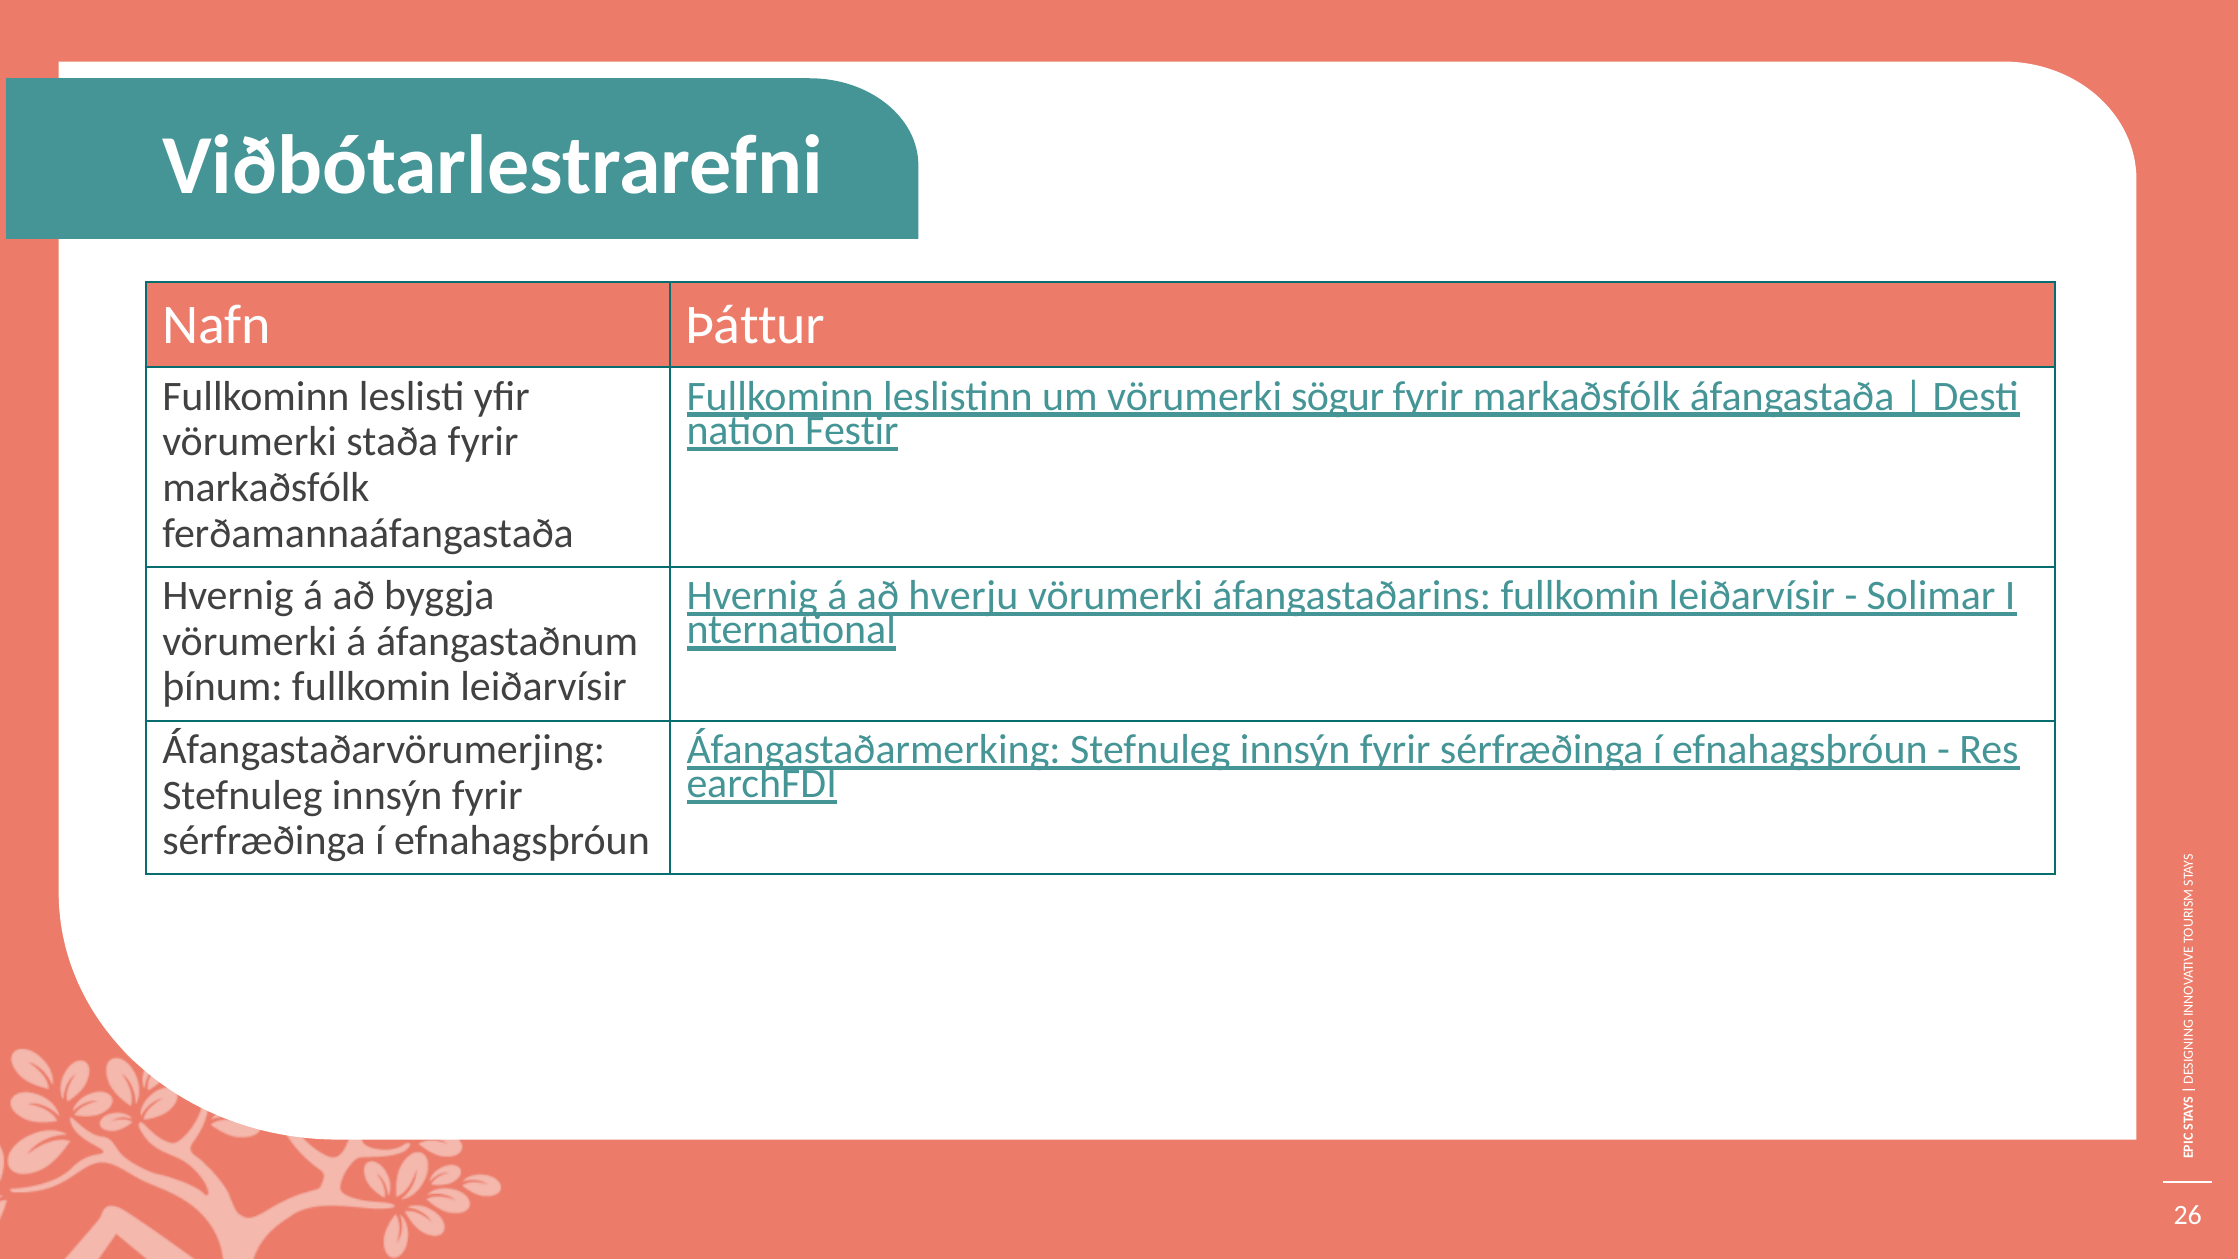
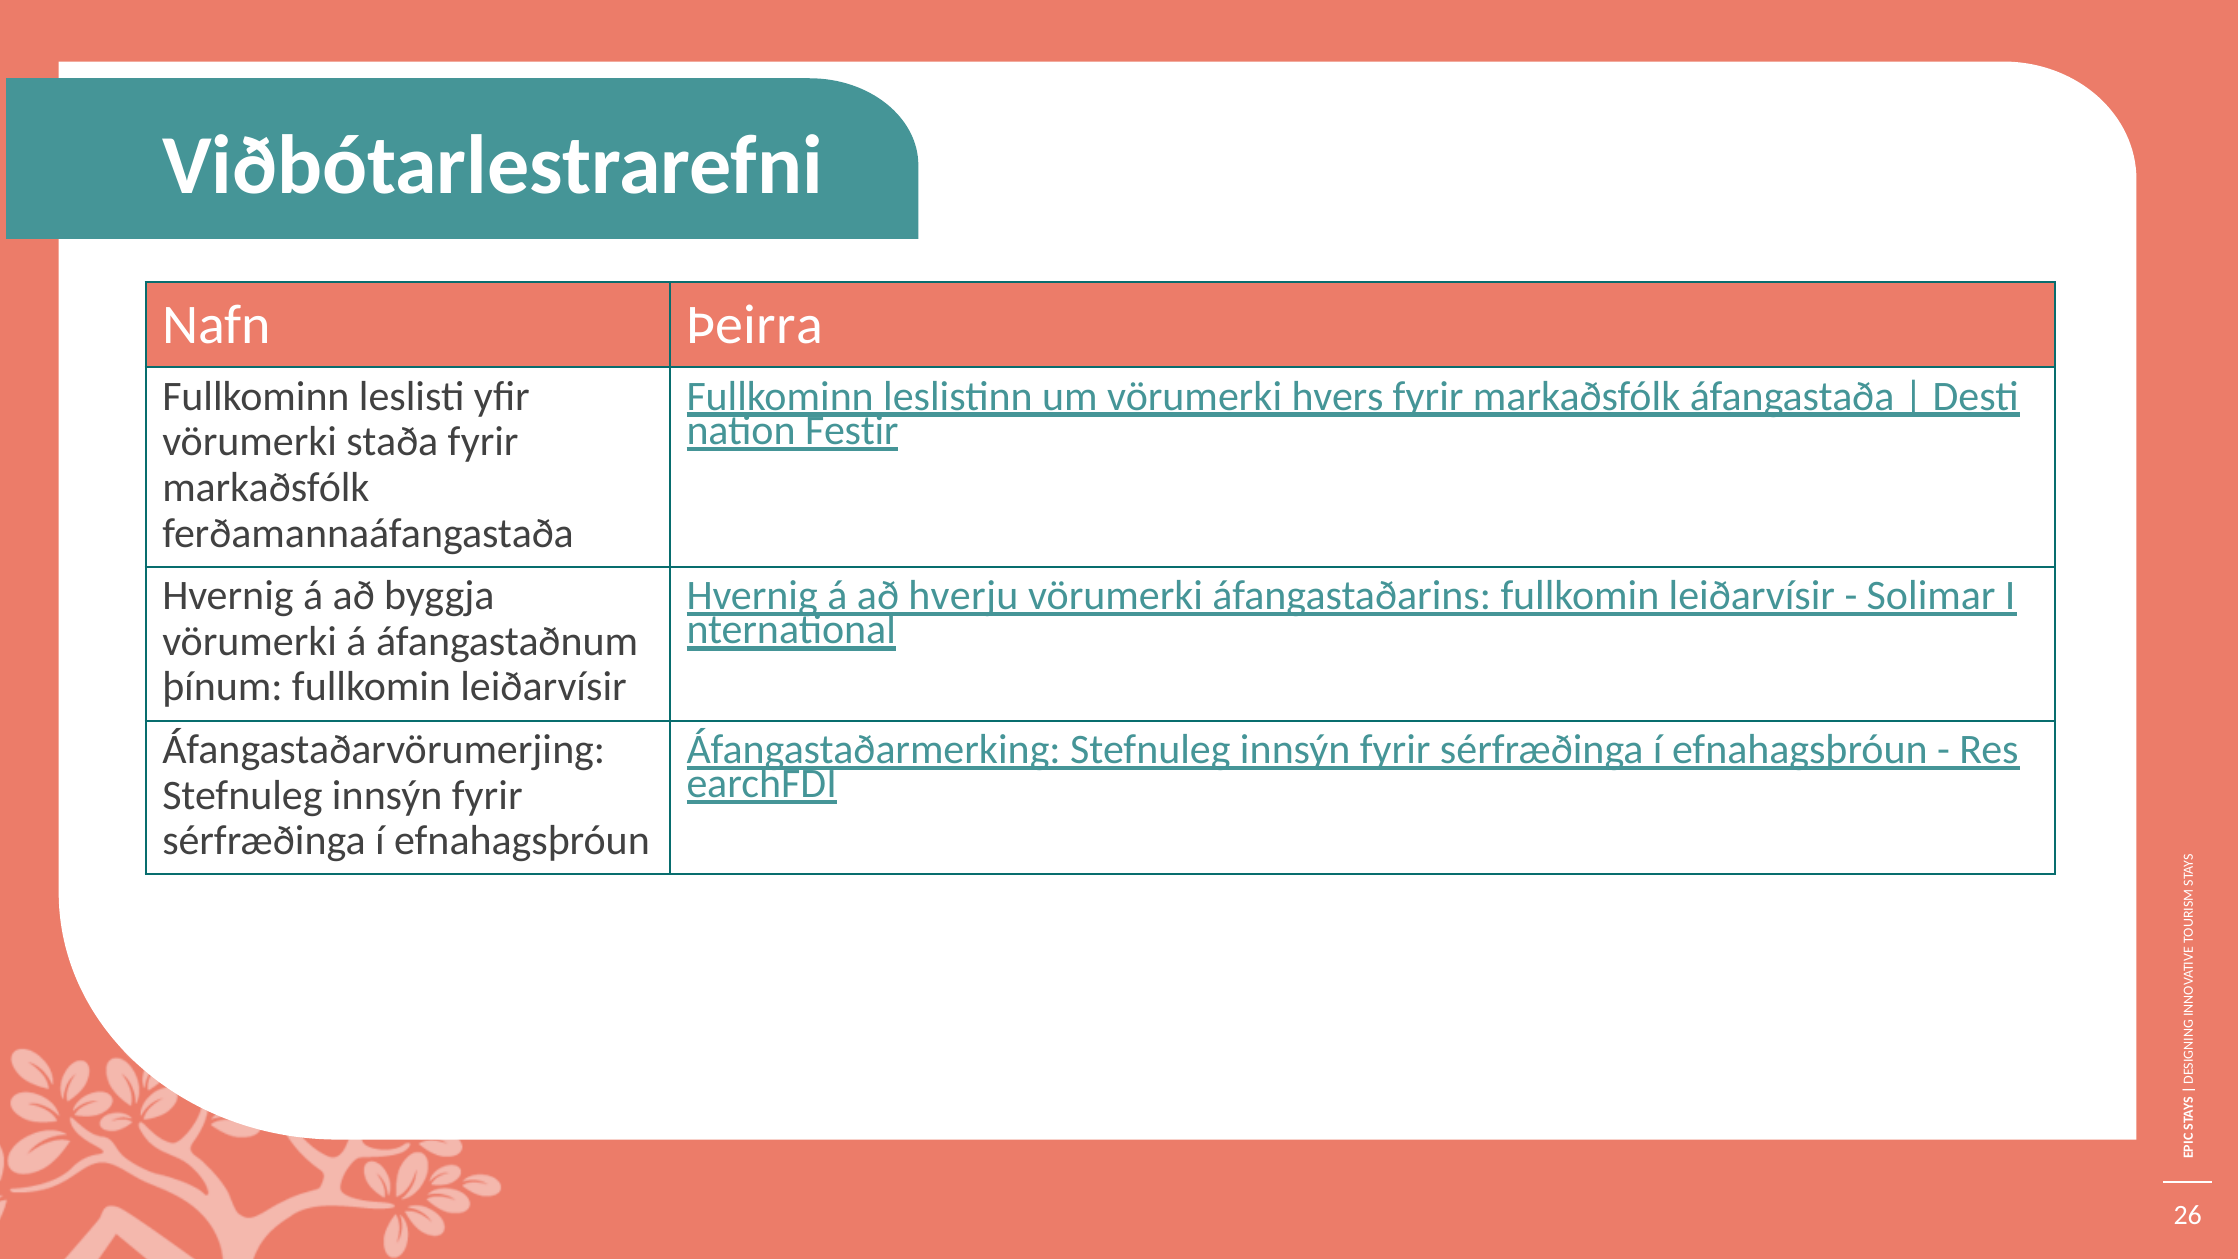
Þáttur: Þáttur -> Þeirra (755, 325)
sögur: sögur -> hvers (1338, 396)
